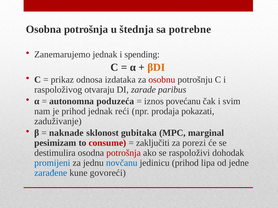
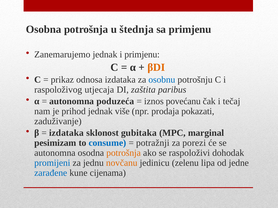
sa potrebne: potrebne -> primjenu (190, 29)
i spending: spending -> primjenu (142, 55)
osobnu colour: red -> blue (162, 80)
otvaraju: otvaraju -> utjecaja (99, 90)
zarade: zarade -> zaštita (143, 90)
svim: svim -> tečaj (232, 102)
reći: reći -> više (122, 112)
naknade: naknade -> izdataka (66, 133)
consume colour: red -> blue (107, 143)
zaključiti: zaključiti -> potražnji (153, 143)
destimulira: destimulira -> autonomna (55, 153)
potrošnja colour: red -> orange (124, 153)
novčanu colour: blue -> orange (122, 163)
jedinicu prihod: prihod -> zelenu (185, 163)
govoreći: govoreći -> cijenama (108, 173)
